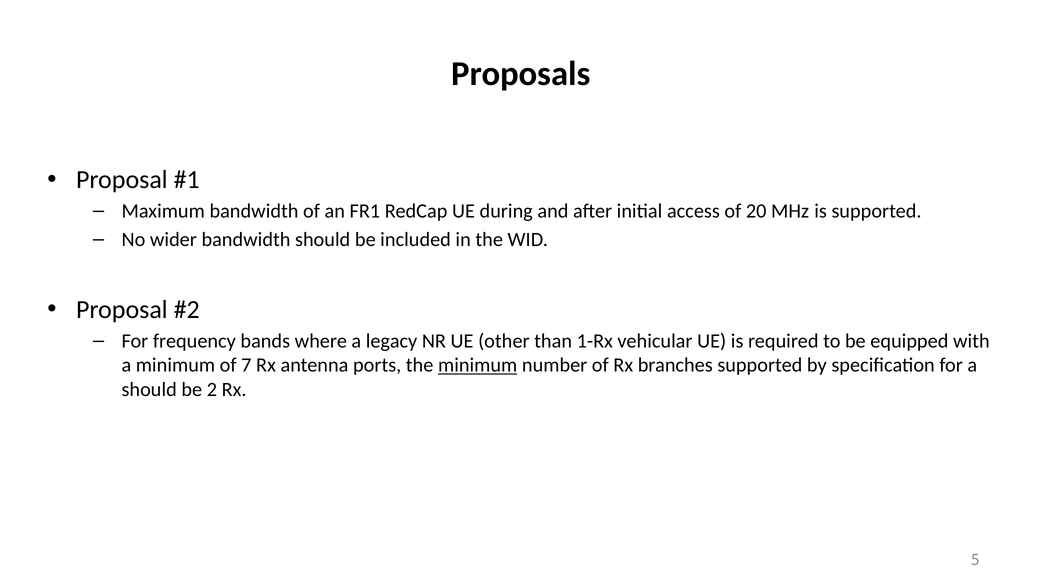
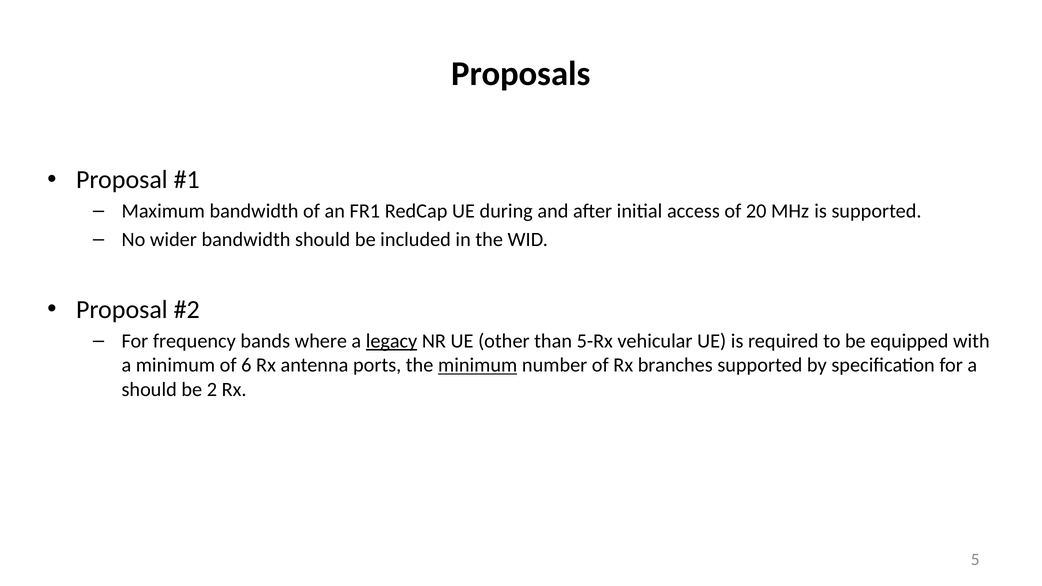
legacy underline: none -> present (392, 341)
1-Rx: 1-Rx -> 5-Rx (595, 341)
7: 7 -> 6 (246, 365)
